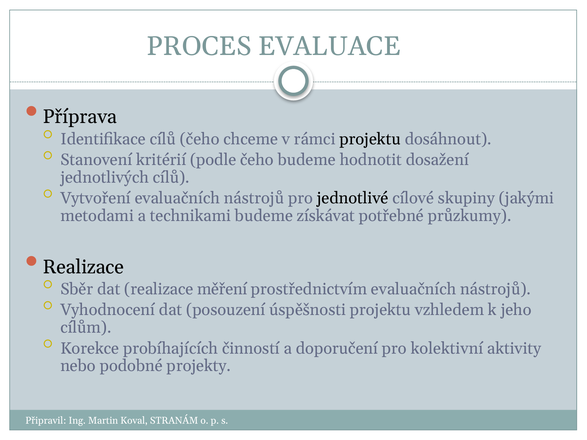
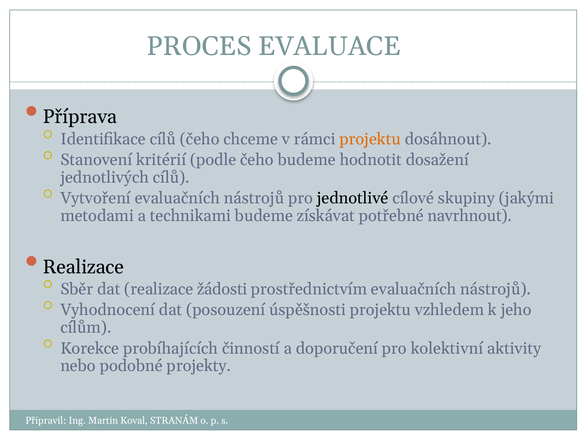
projektu colour: black -> orange (370, 139)
průzkumy: průzkumy -> navrhnout (470, 216)
měření: měření -> žádosti (222, 289)
